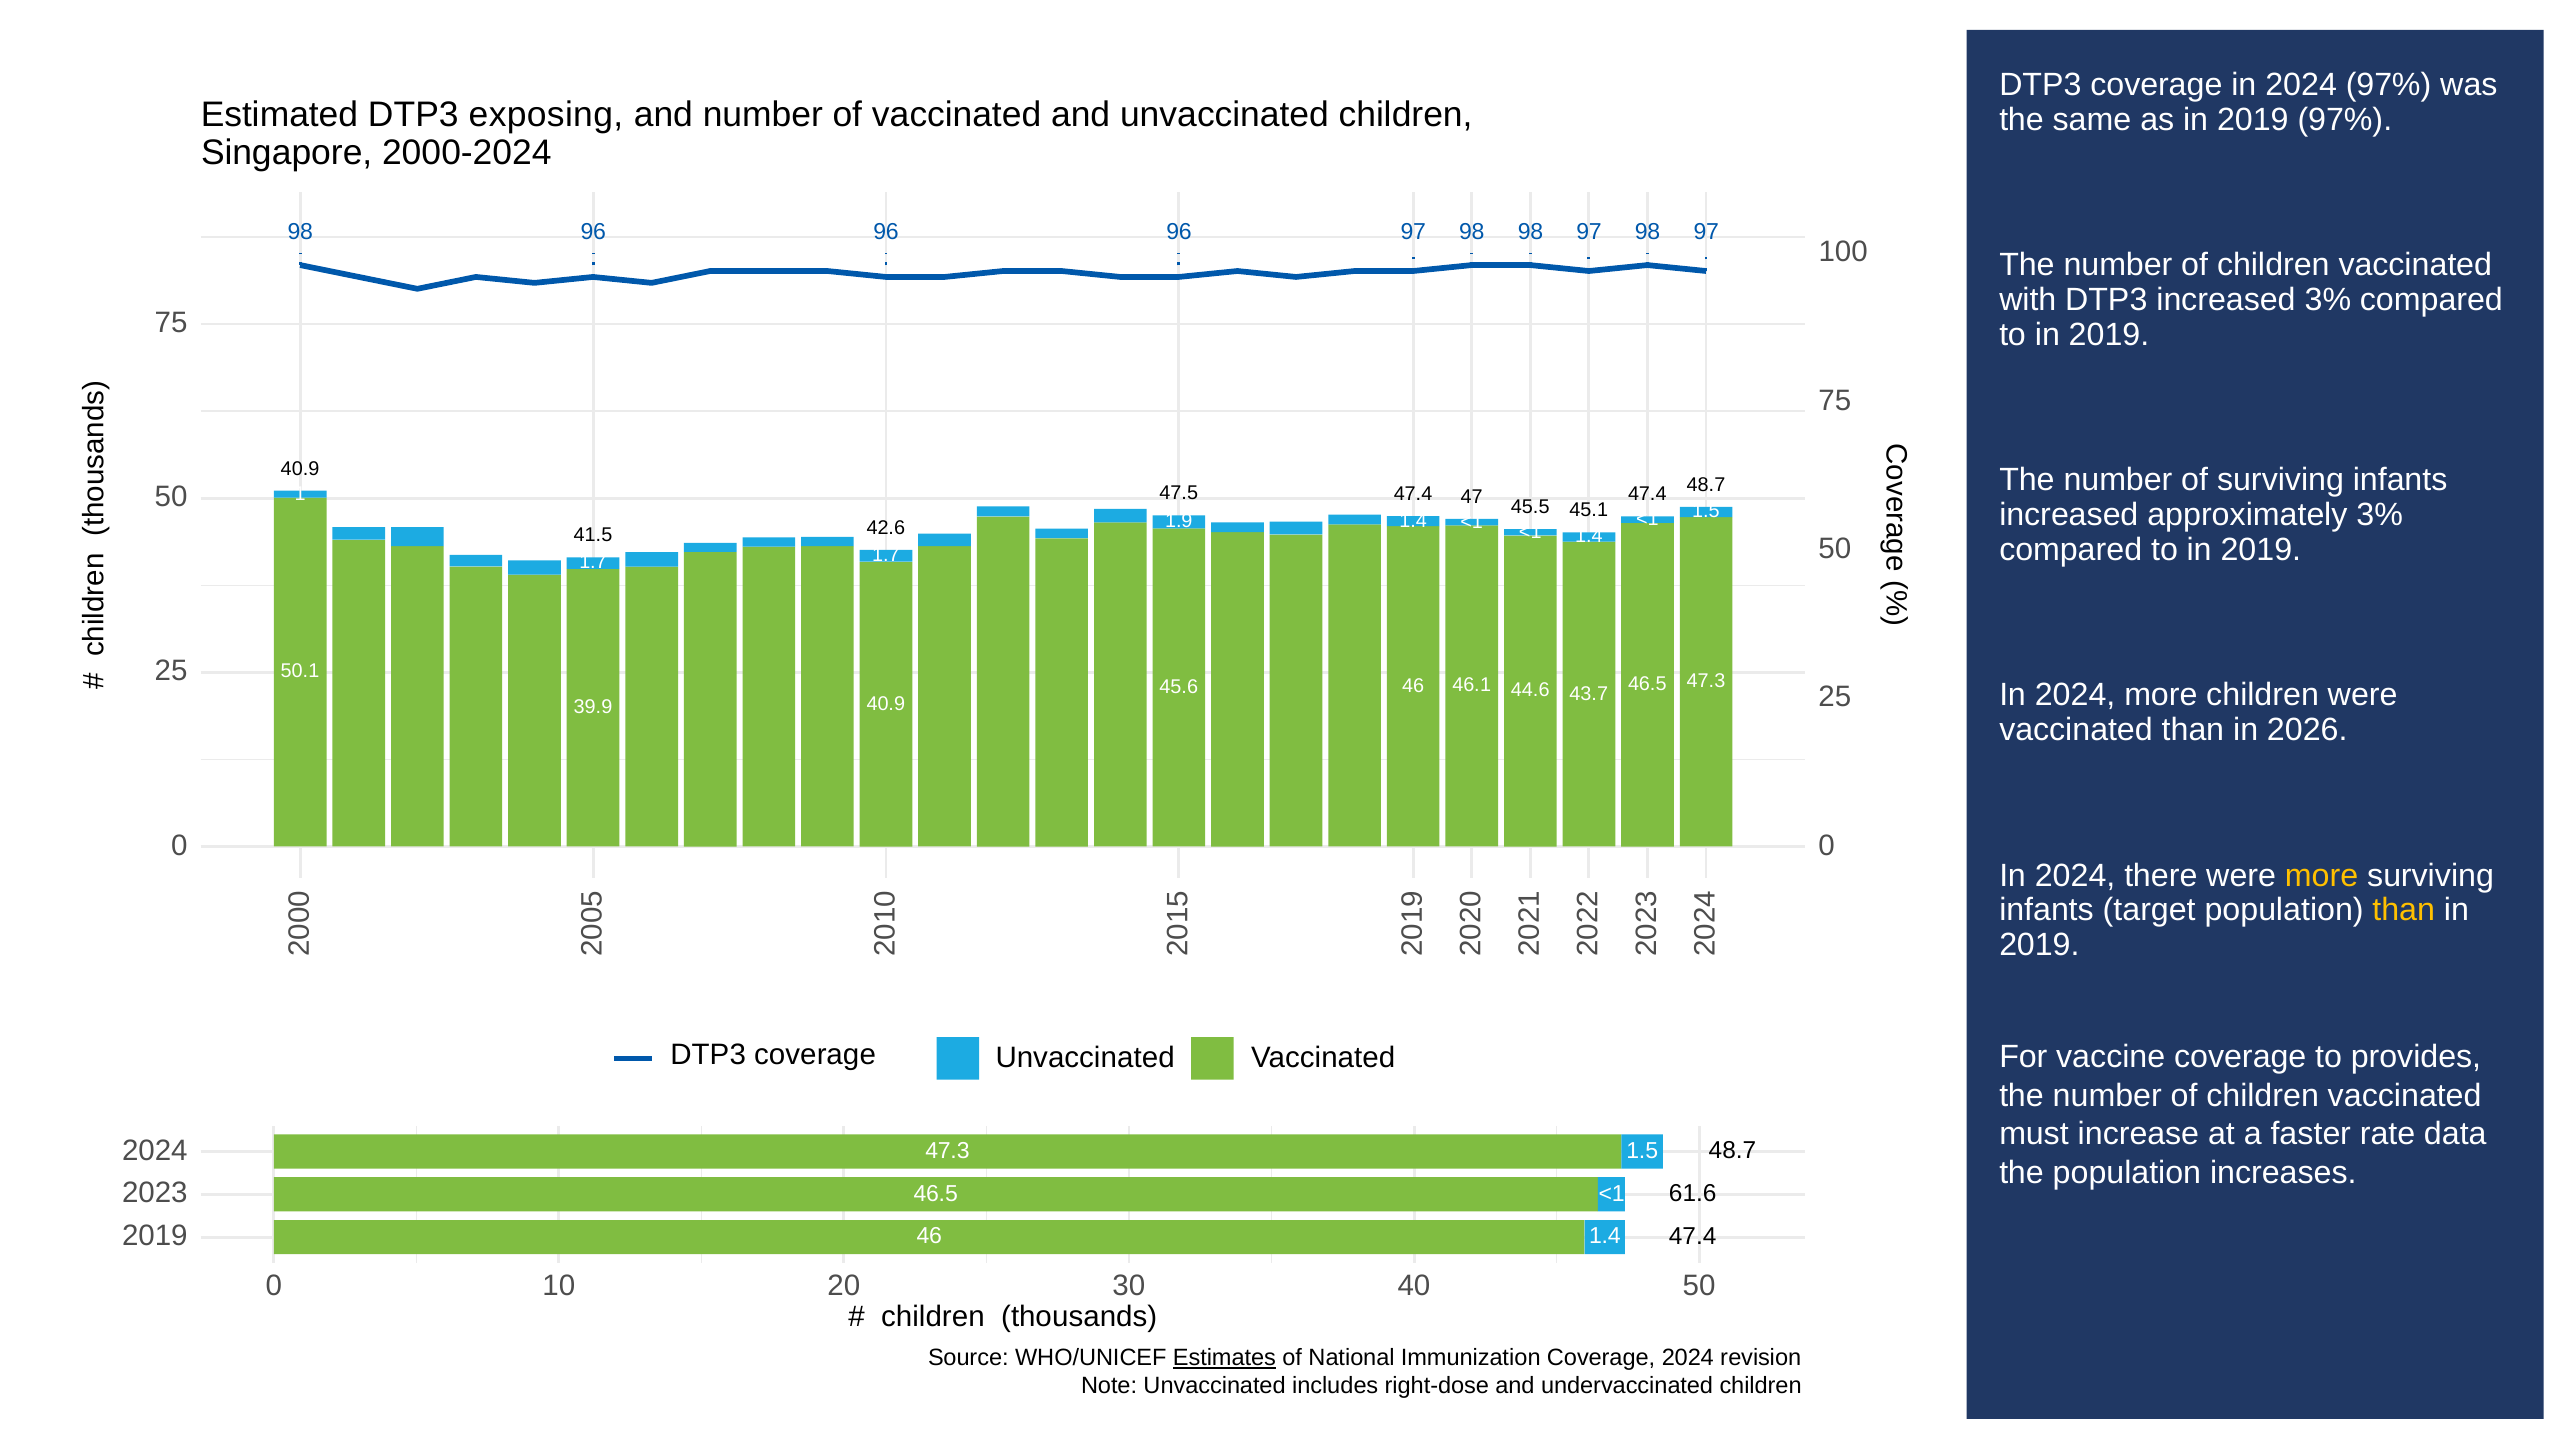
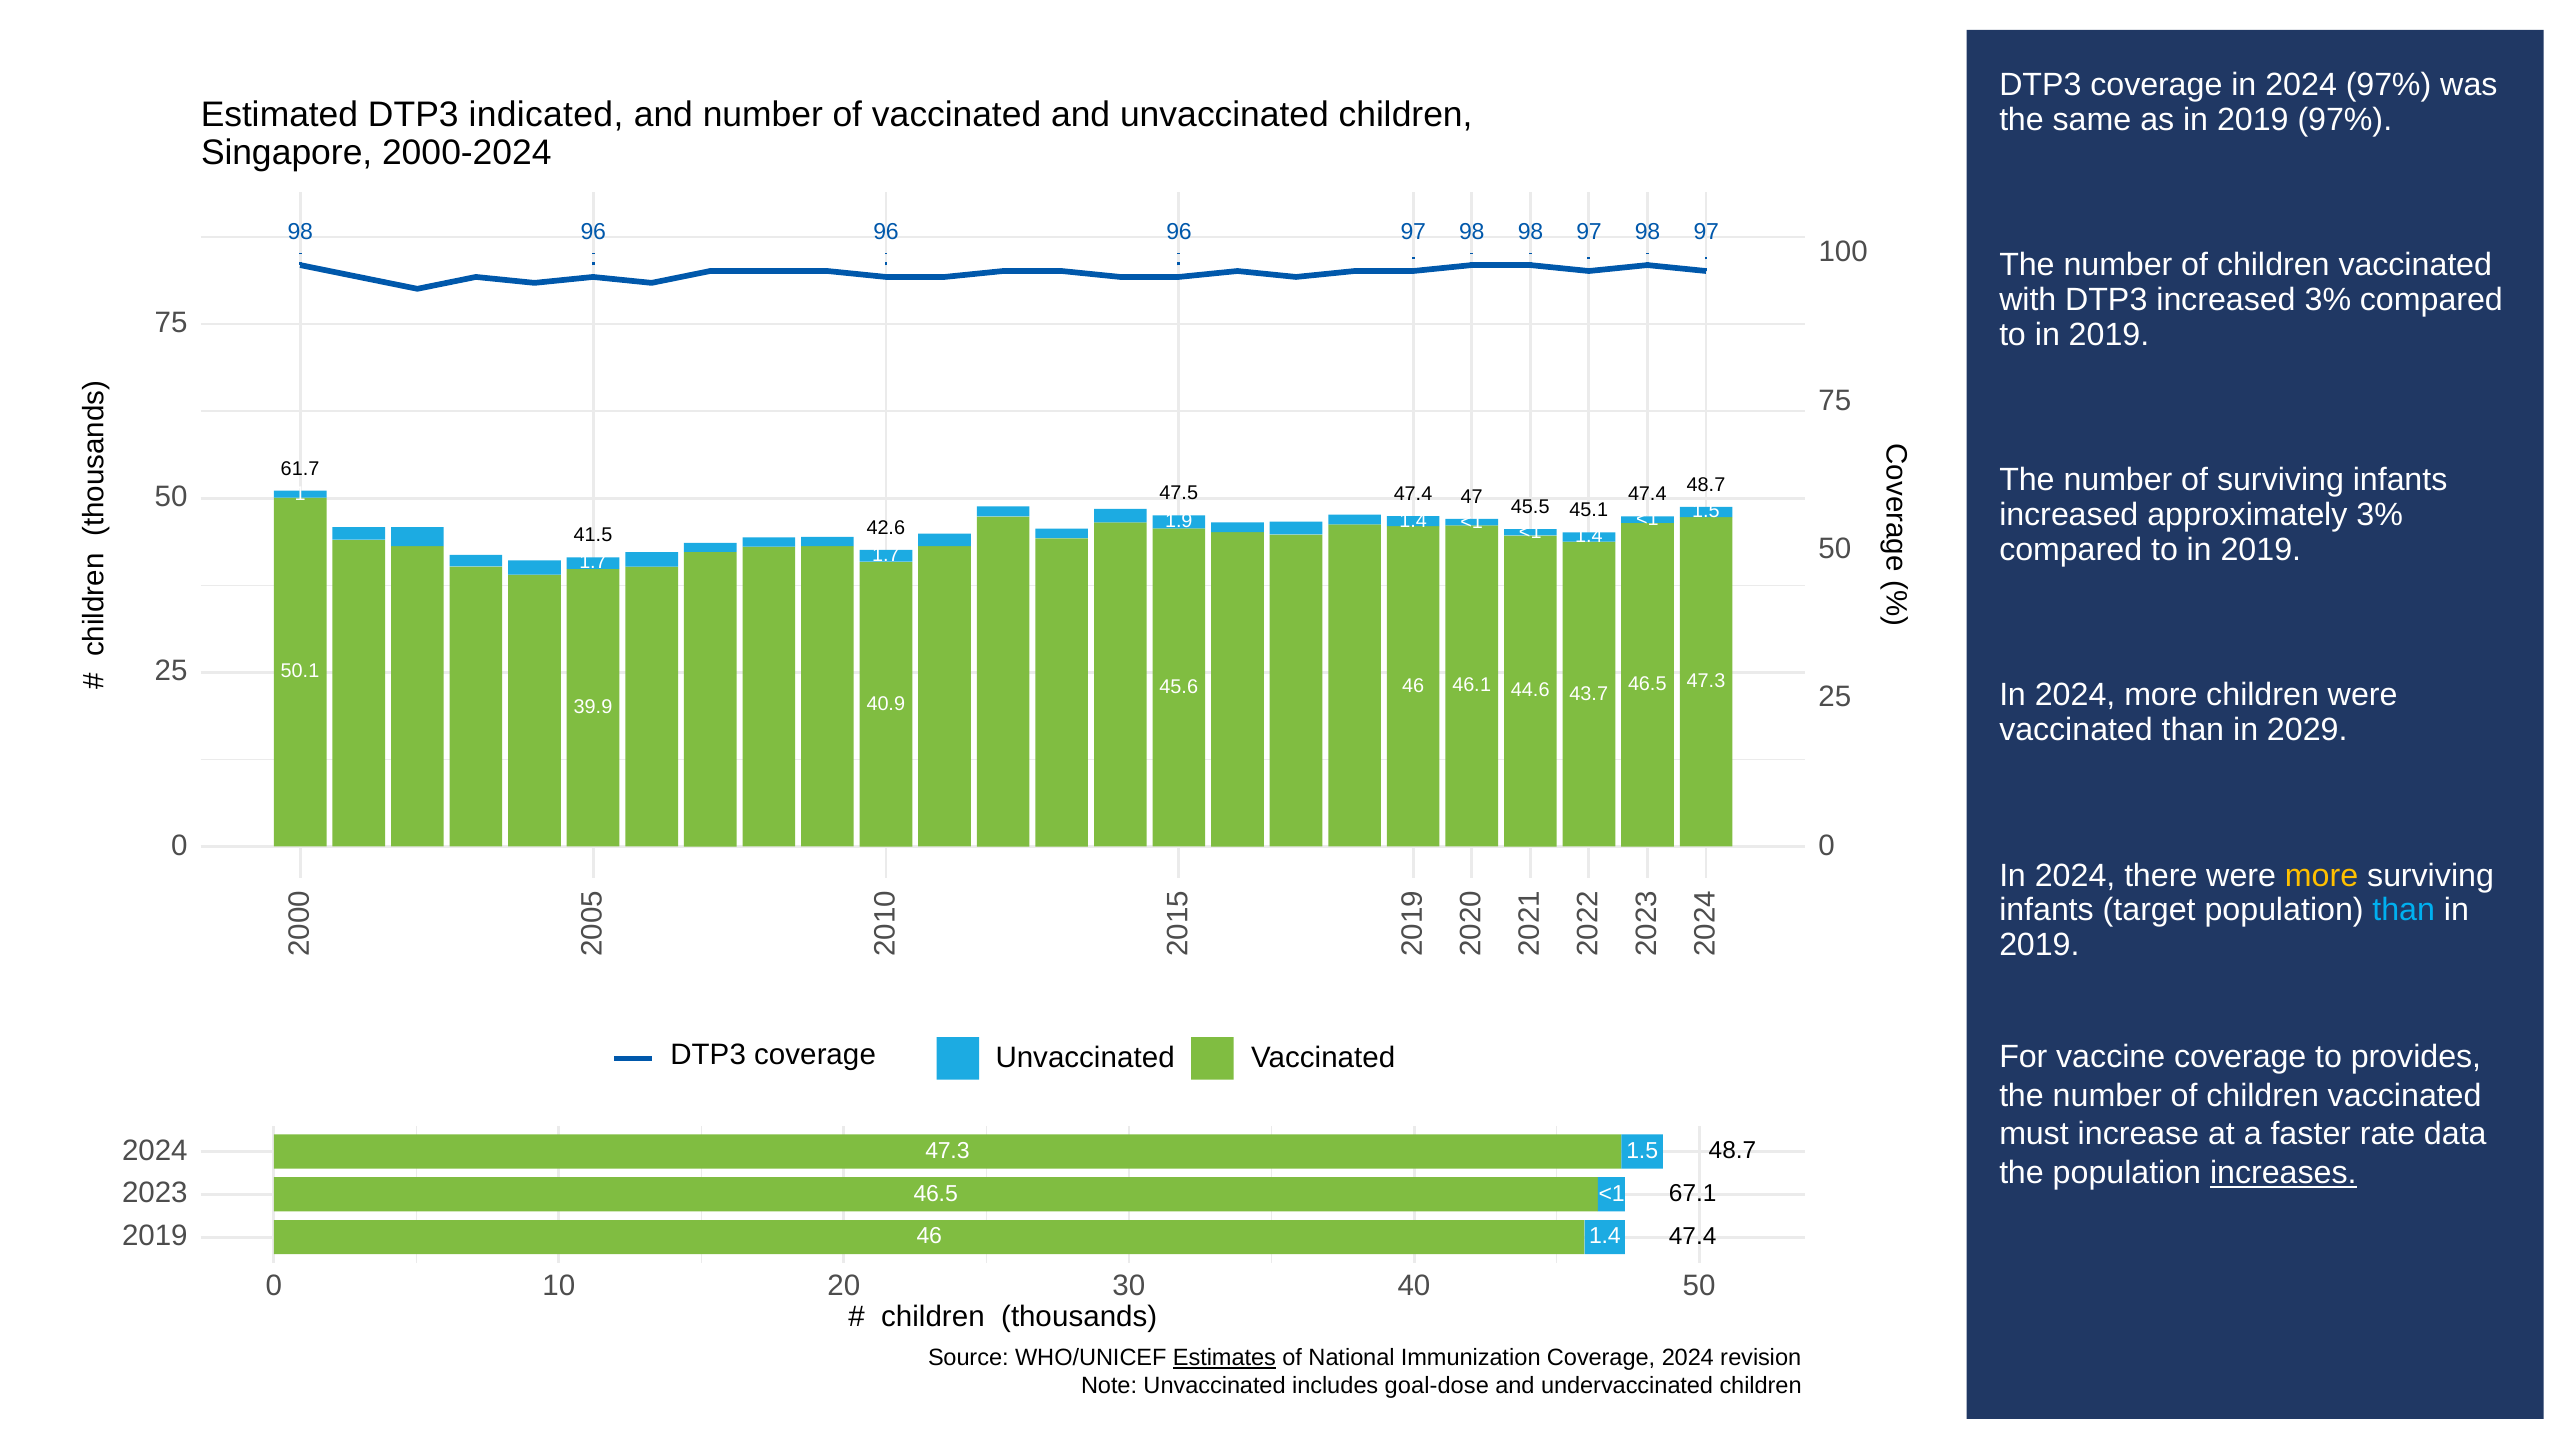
exposing: exposing -> indicated (546, 114)
40.9: 40.9 -> 61.7 (300, 469)
2026: 2026 -> 2029 (2307, 730)
than colour: yellow -> light blue (2404, 910)
increases underline: none -> present (2283, 1173)
61.6: 61.6 -> 67.1 (1693, 1194)
right-dose: right-dose -> goal-dose (1437, 1386)
